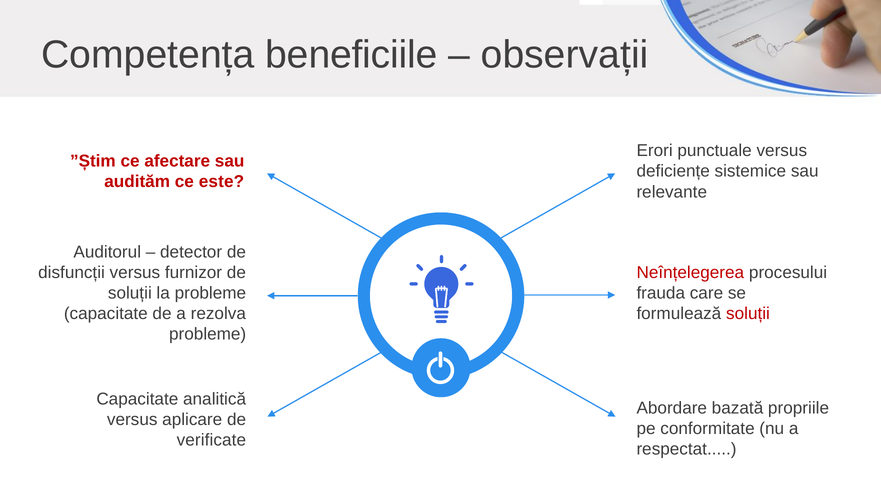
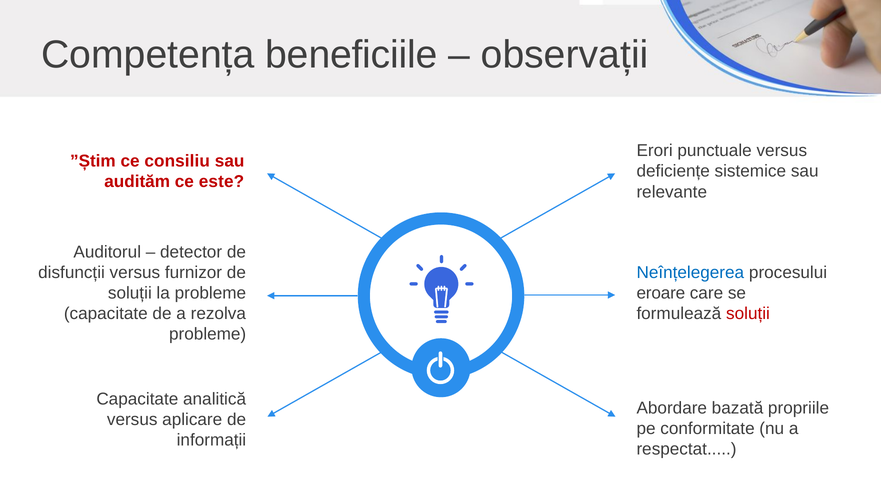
afectare: afectare -> consiliu (177, 161)
Neînțelegerea colour: red -> blue (690, 272)
frauda: frauda -> eroare (661, 293)
verificate: verificate -> informații (211, 440)
